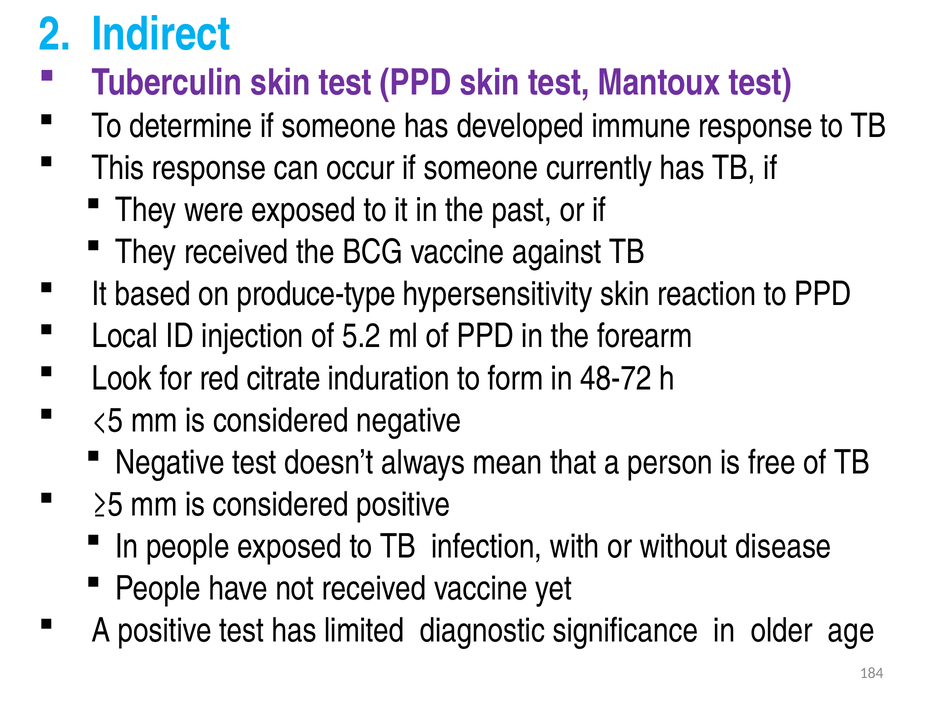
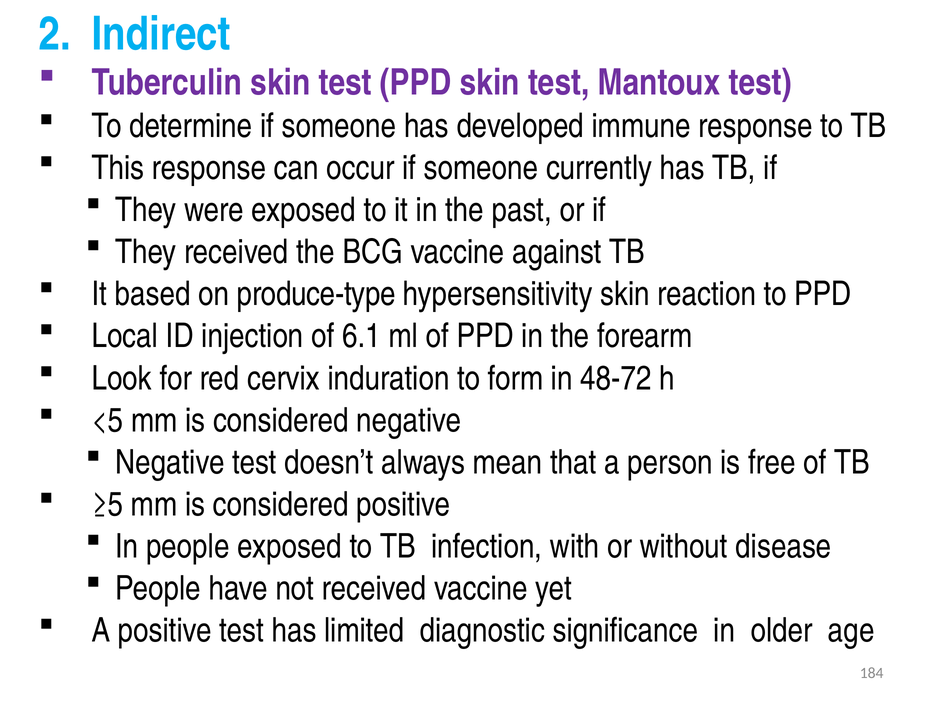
5.2: 5.2 -> 6.1 (361, 336)
citrate: citrate -> cervix (283, 378)
